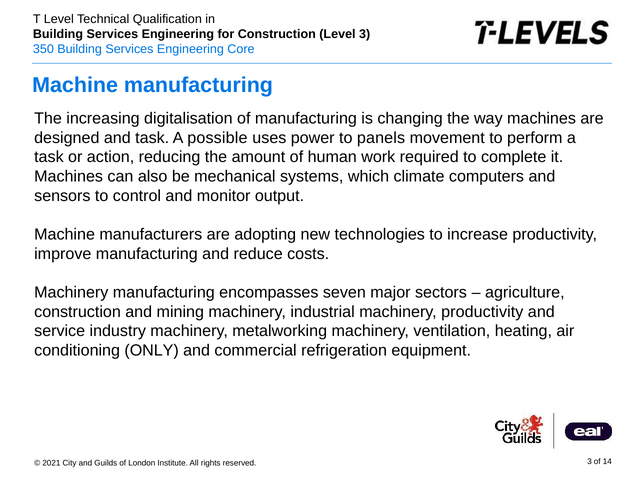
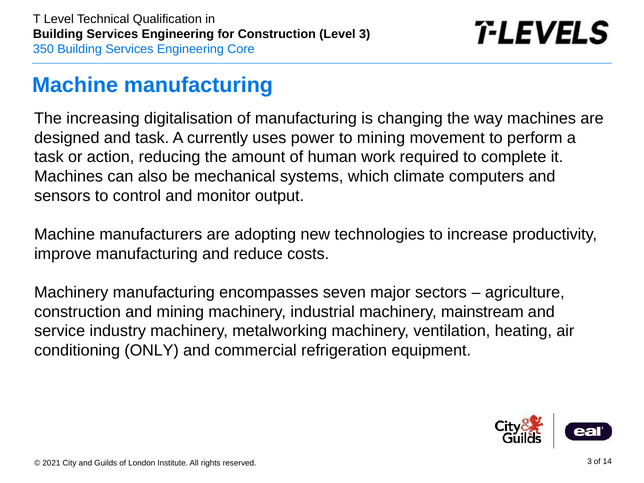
possible: possible -> currently (218, 138)
to panels: panels -> mining (381, 138)
machinery productivity: productivity -> mainstream (482, 312)
